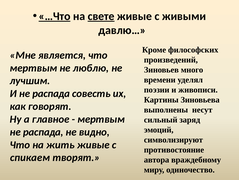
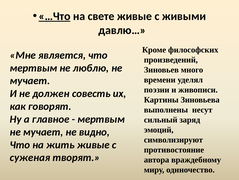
свете underline: present -> none (101, 16)
лучшим: лучшим -> мучает (30, 80)
И не распада: распада -> должен (51, 93)
распада: распада -> мучает (43, 131)
спикаем: спикаем -> суженая (30, 157)
